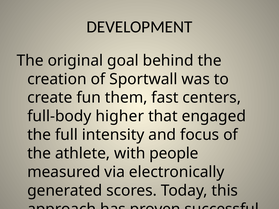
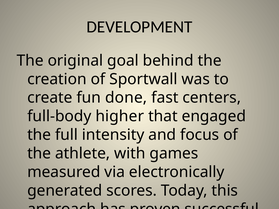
them: them -> done (126, 98)
people: people -> games (174, 154)
